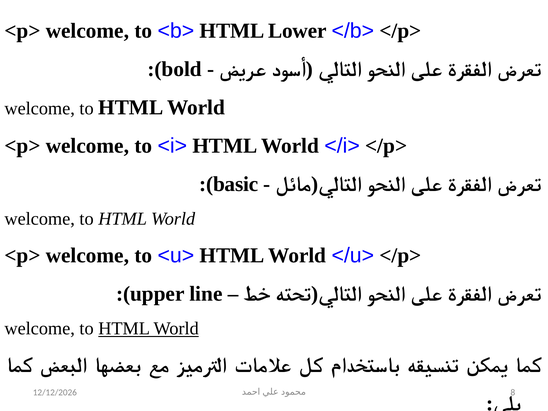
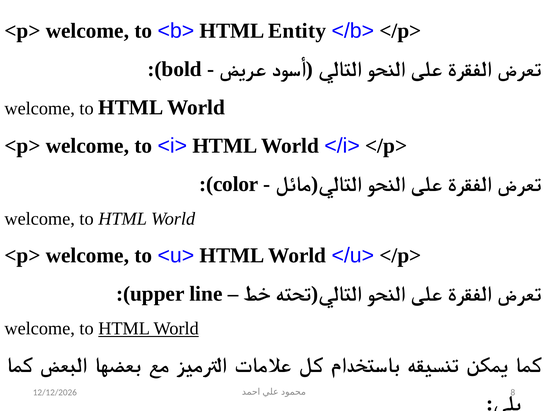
Lower: Lower -> Entity (297, 31)
basic: basic -> color (236, 184)
